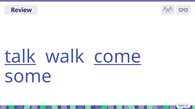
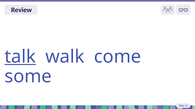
come underline: present -> none (118, 57)
